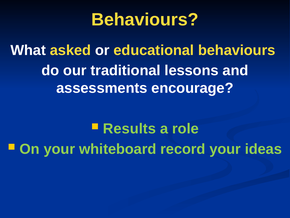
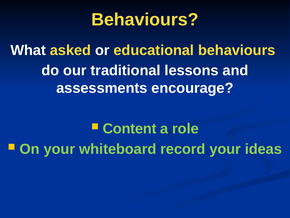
Results: Results -> Content (130, 128)
